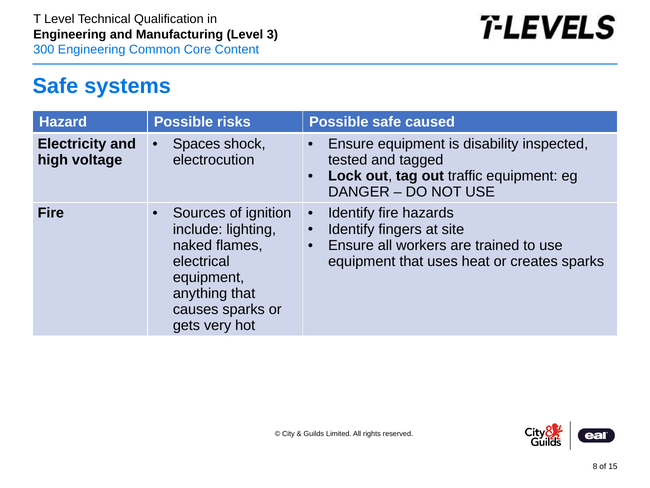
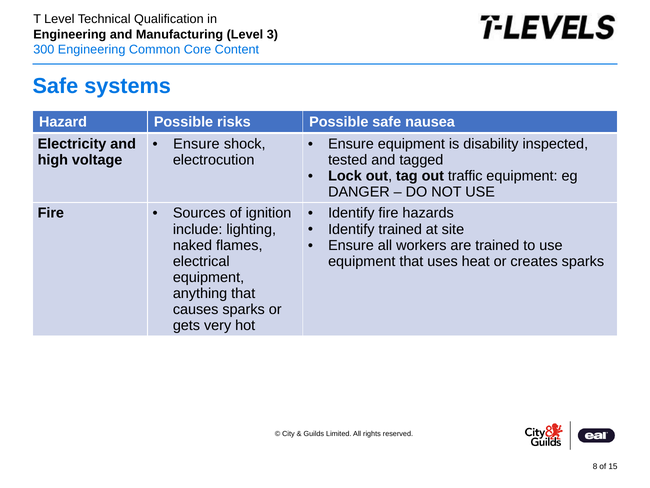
caused: caused -> nausea (430, 122)
Spaces: Spaces -> Ensure (196, 144)
Identify fingers: fingers -> trained (400, 229)
